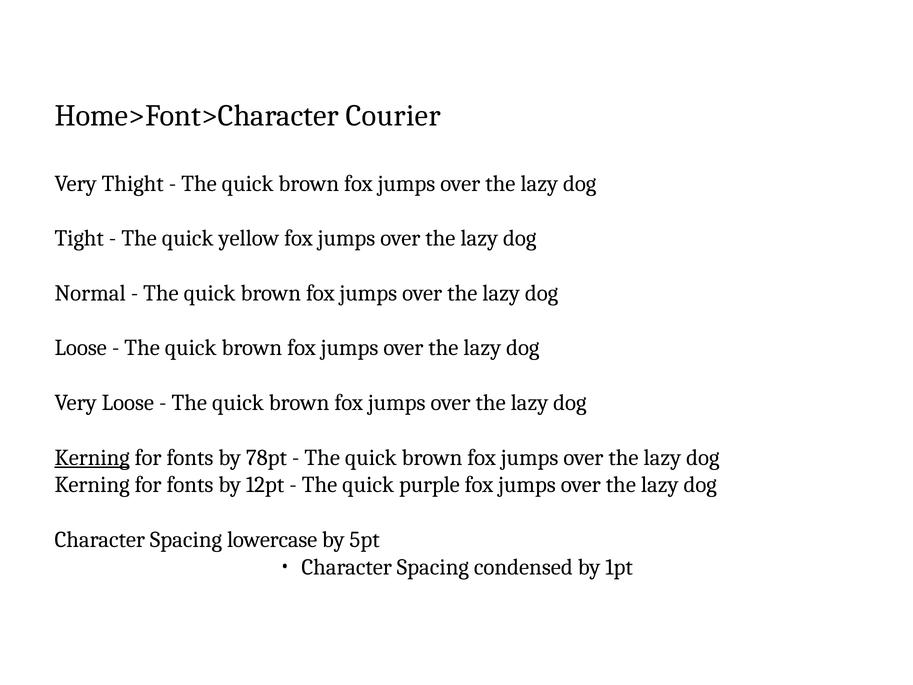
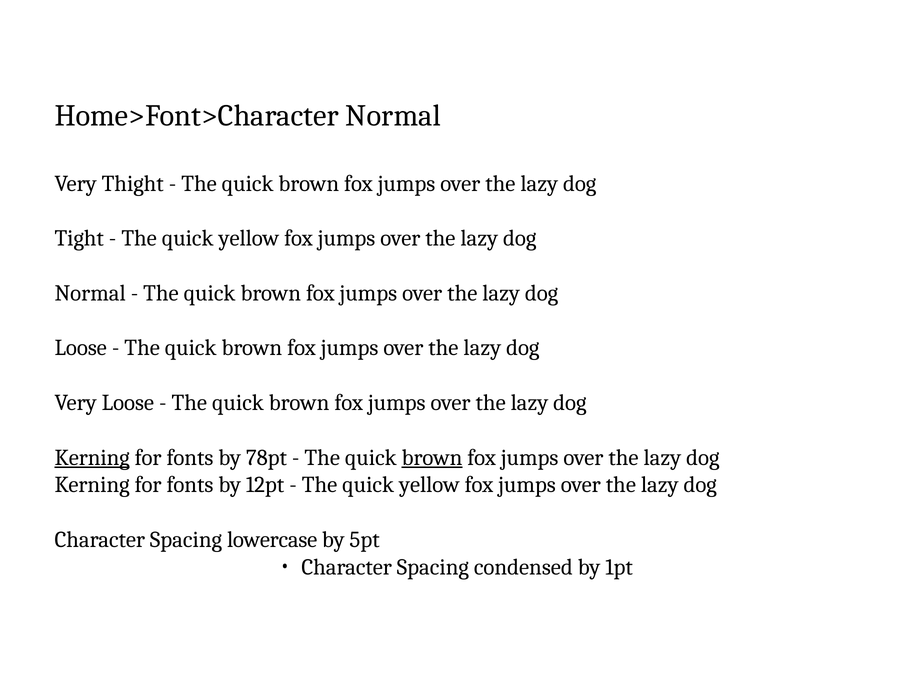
Home>Font>Character Courier: Courier -> Normal (393, 115)
brown underline: none -> present (432, 457)
purple: purple -> yellow (429, 485)
